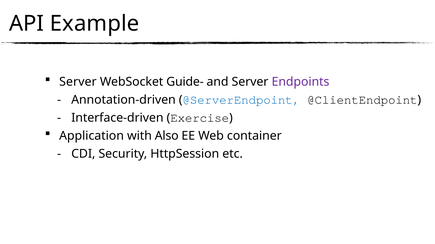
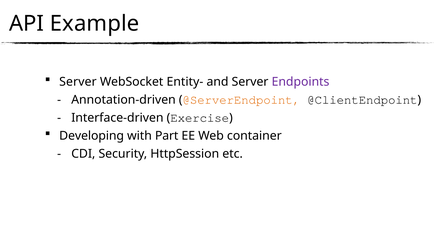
Guide-: Guide- -> Entity- (185, 82)
@ServerEndpoint colour: blue -> orange (241, 100)
Application: Application -> Developing (92, 136)
Also: Also -> Part (167, 136)
